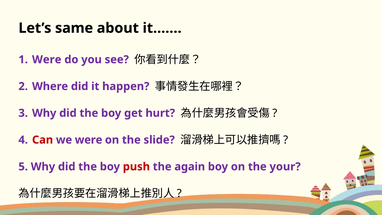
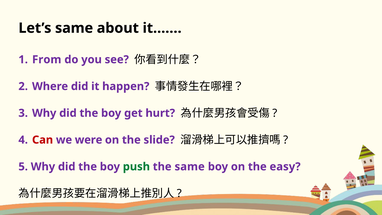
Were: Were -> From (47, 60)
push colour: red -> green (136, 167)
the again: again -> same (190, 167)
your: your -> easy (285, 167)
